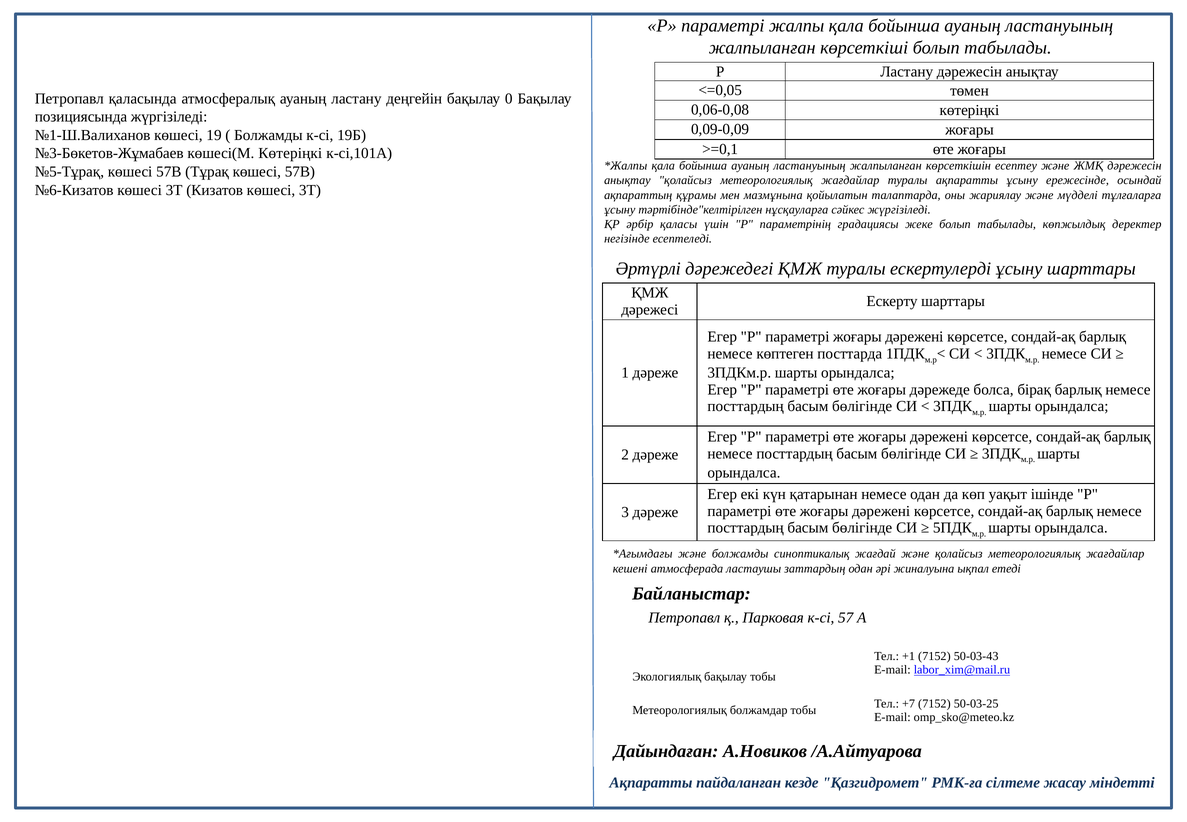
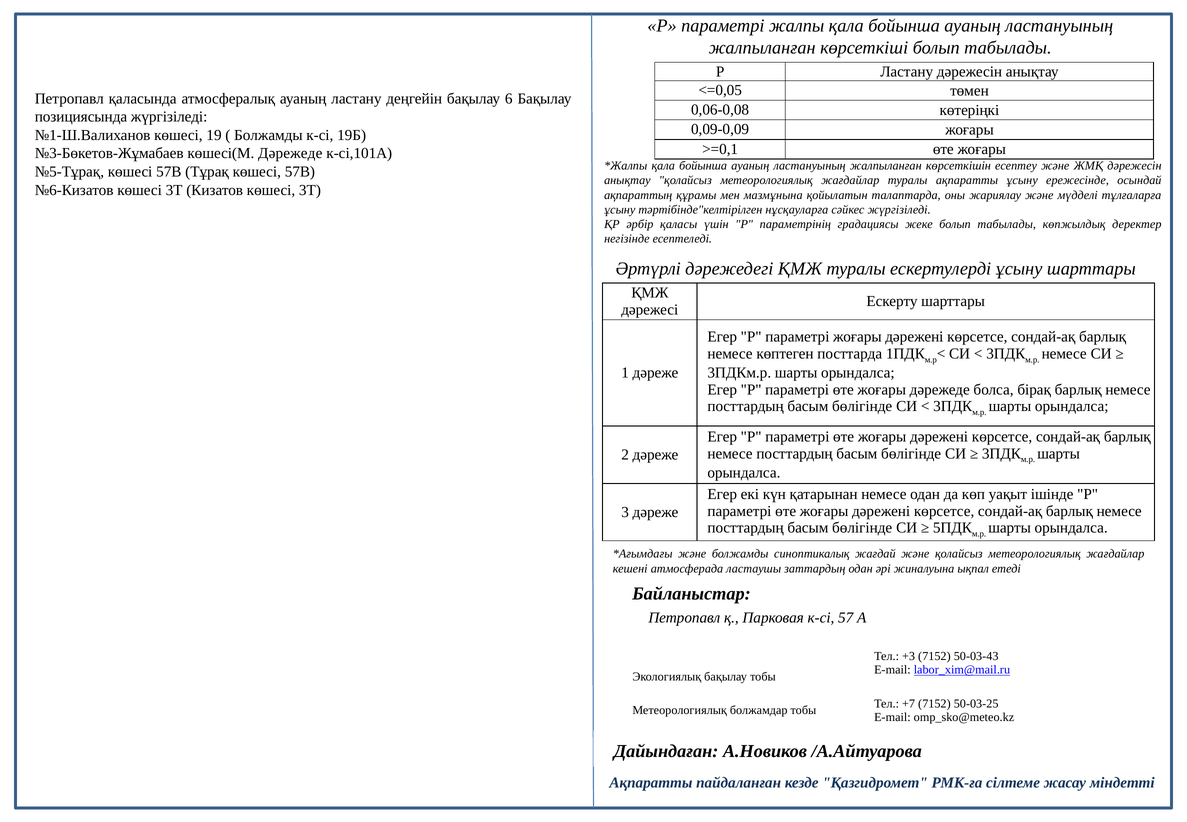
0: 0 -> 6 (509, 99)
көшесі(М Көтеріңкі: Көтеріңкі -> Дәрежеде (290, 153)
+1: +1 -> +3 (909, 656)
